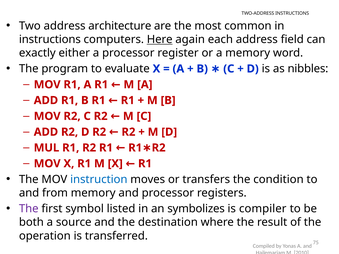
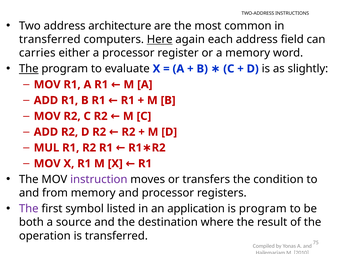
instructions: instructions -> transferred (50, 39)
exactly: exactly -> carries (37, 53)
The underline: none -> present (29, 69)
nibbles: nibbles -> slightly (308, 69)
instruction colour: blue -> purple (99, 180)
symbolizes: symbolizes -> application (196, 209)
is compiler: compiler -> program (263, 209)
